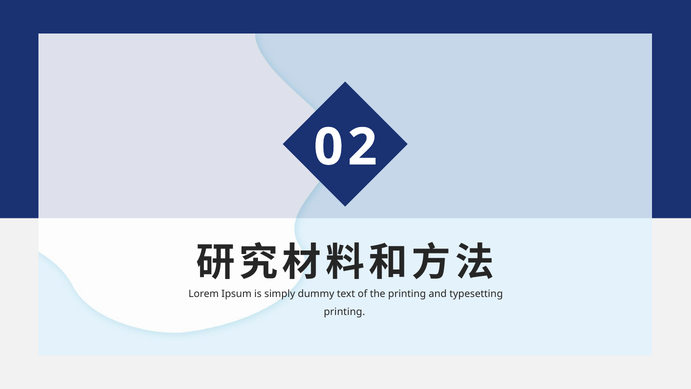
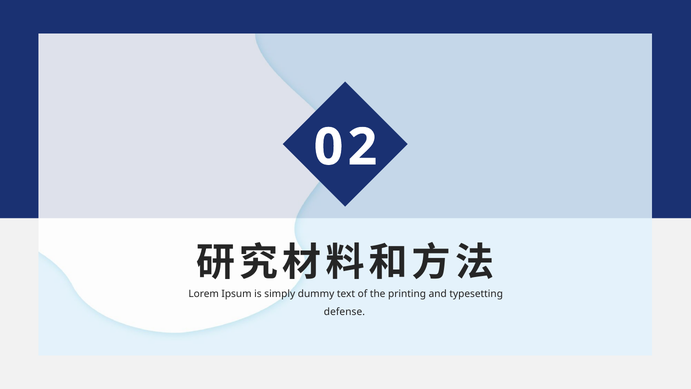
printing: printing -> defense (344, 312)
